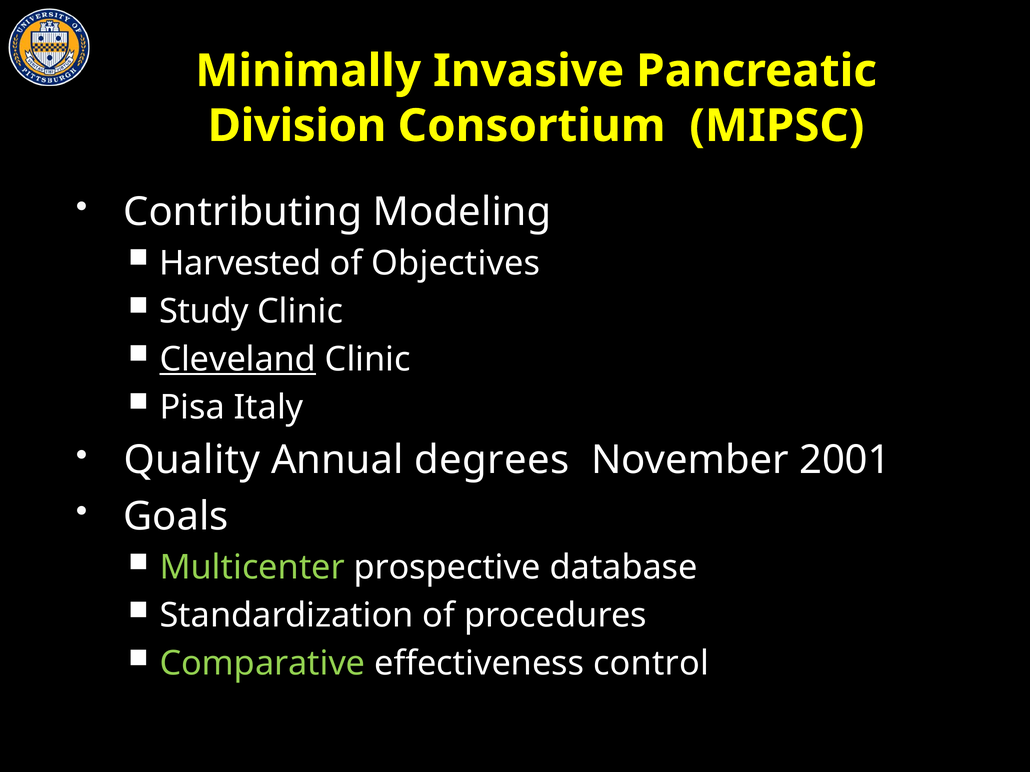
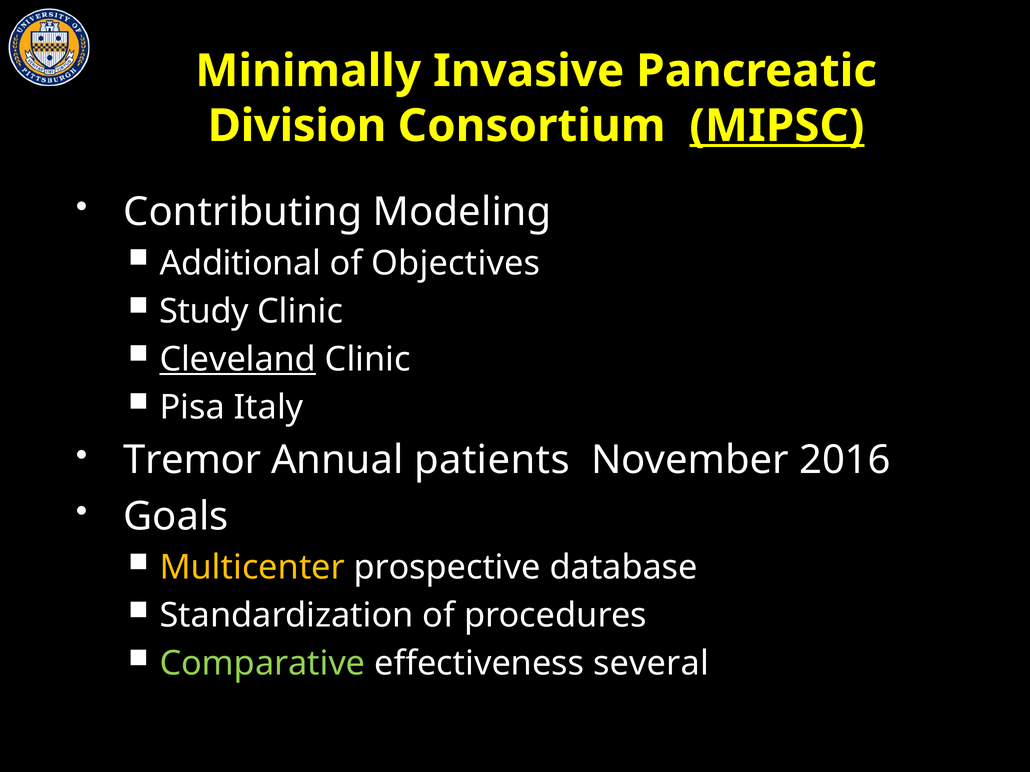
MIPSC underline: none -> present (777, 126)
Harvested: Harvested -> Additional (240, 263)
Quality: Quality -> Tremor (192, 461)
degrees: degrees -> patients (492, 461)
2001: 2001 -> 2016 (845, 461)
Multicenter colour: light green -> yellow (252, 568)
control: control -> several (651, 664)
